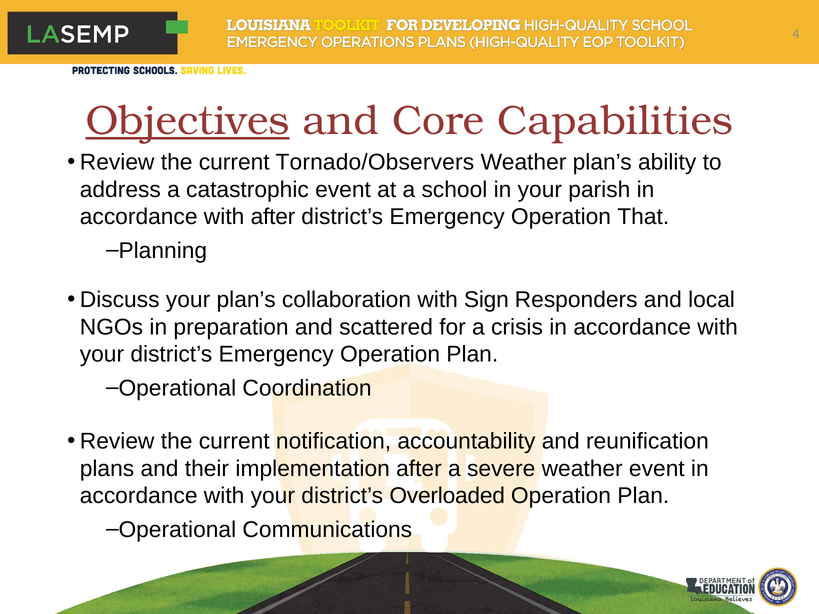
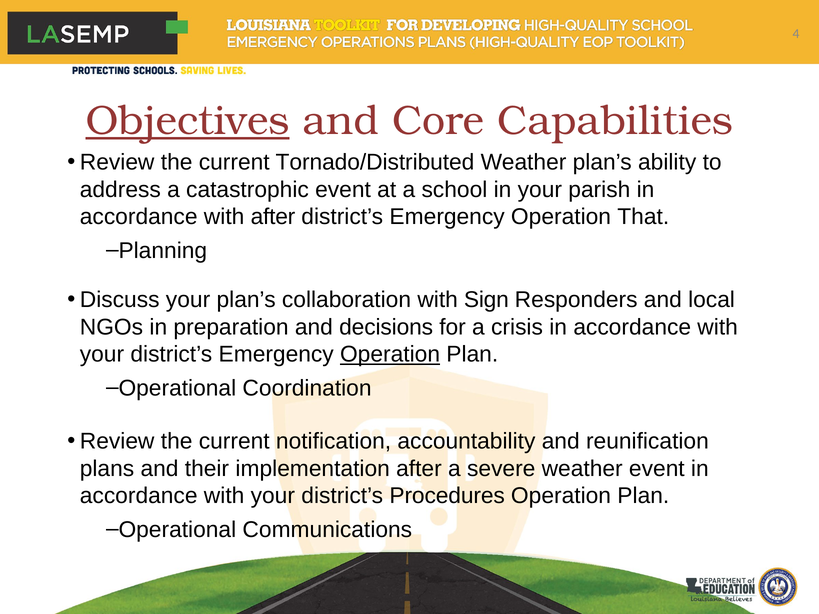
Tornado/Observers: Tornado/Observers -> Tornado/Distributed (375, 162)
scattered: scattered -> decisions (386, 327)
Operation underline: none -> present (390, 355)
Overloaded: Overloaded -> Procedures (447, 496)
